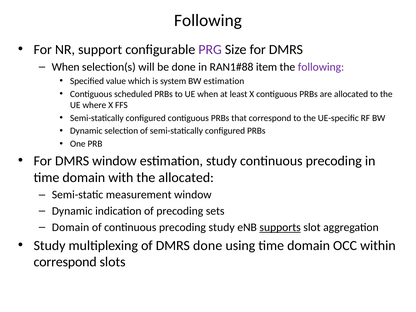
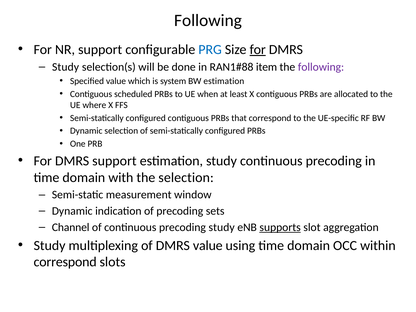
PRG colour: purple -> blue (210, 50)
for underline: none -> present (258, 50)
When: When -> Study (66, 67)
DMRS window: window -> support (114, 161)
the allocated: allocated -> selection (186, 177)
Domain: Domain -> Channel (71, 227)
DMRS done: done -> value (208, 245)
